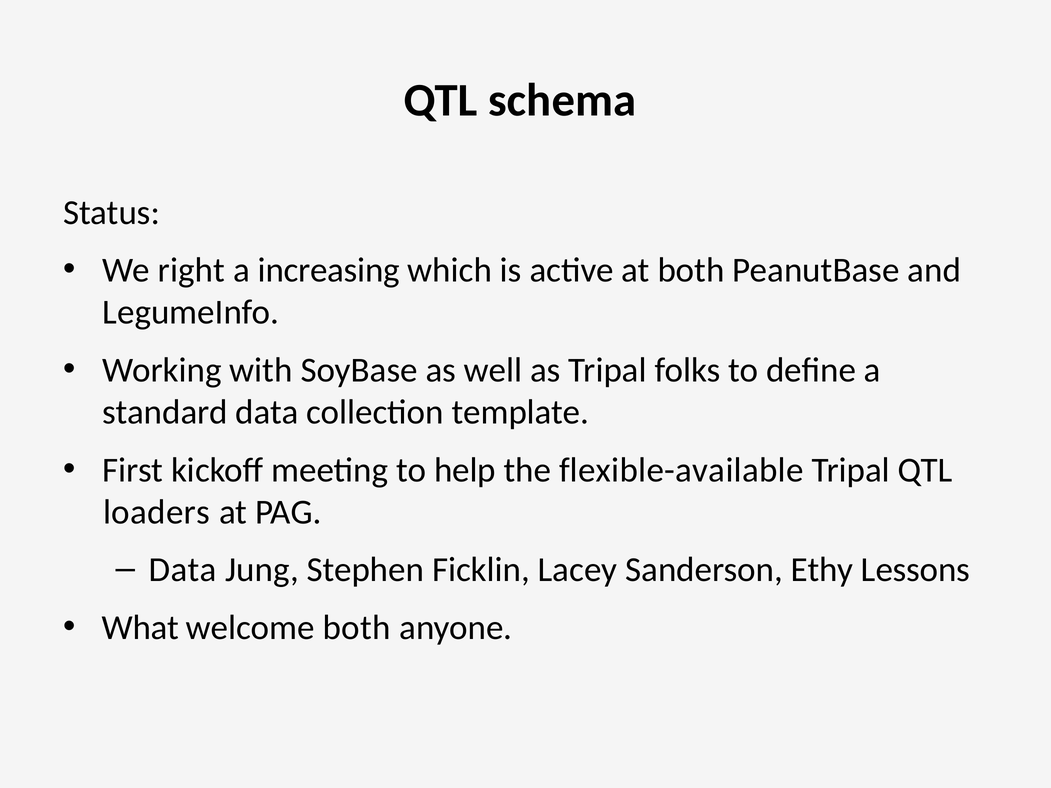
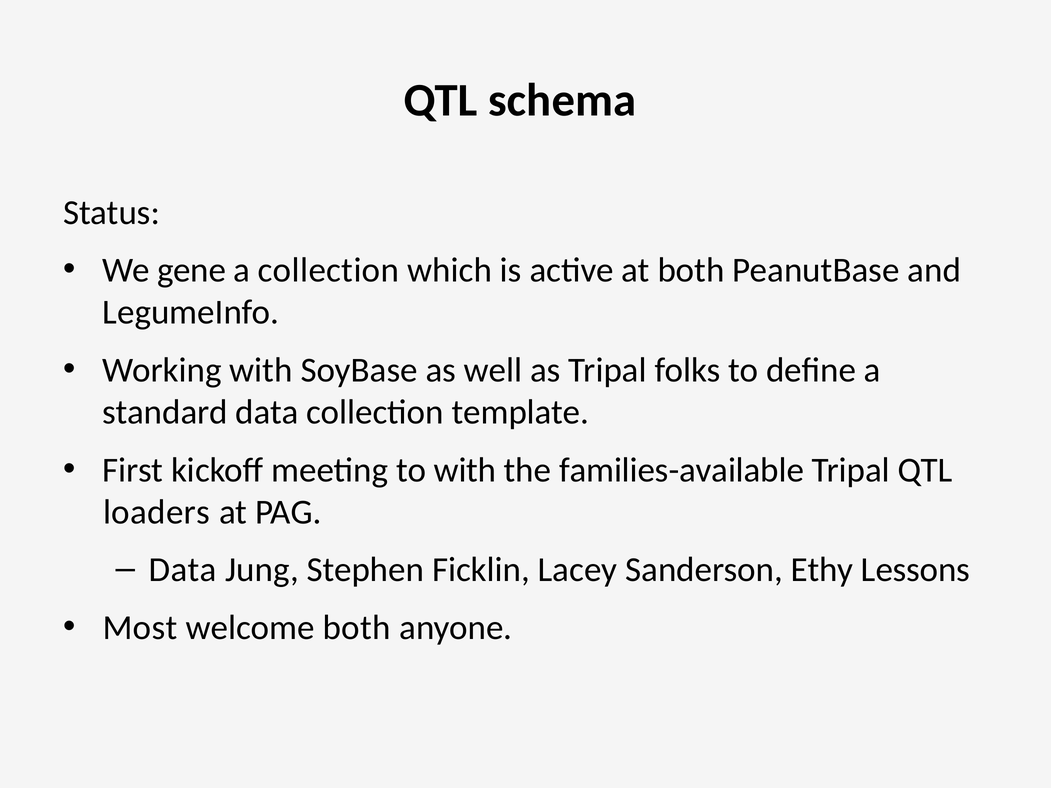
right: right -> gene (192, 270)
a increasing: increasing -> collection (328, 270)
to help: help -> with (465, 470)
flexible-available: flexible-available -> families-available (681, 470)
What: What -> Most (140, 628)
